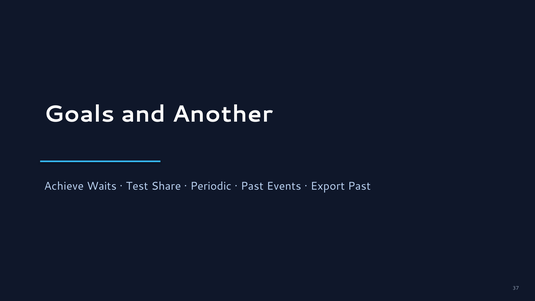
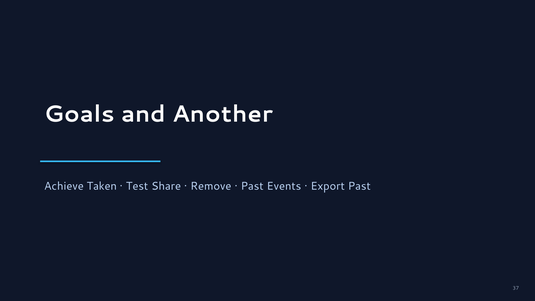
Waits: Waits -> Taken (102, 186)
Periodic: Periodic -> Remove (211, 186)
